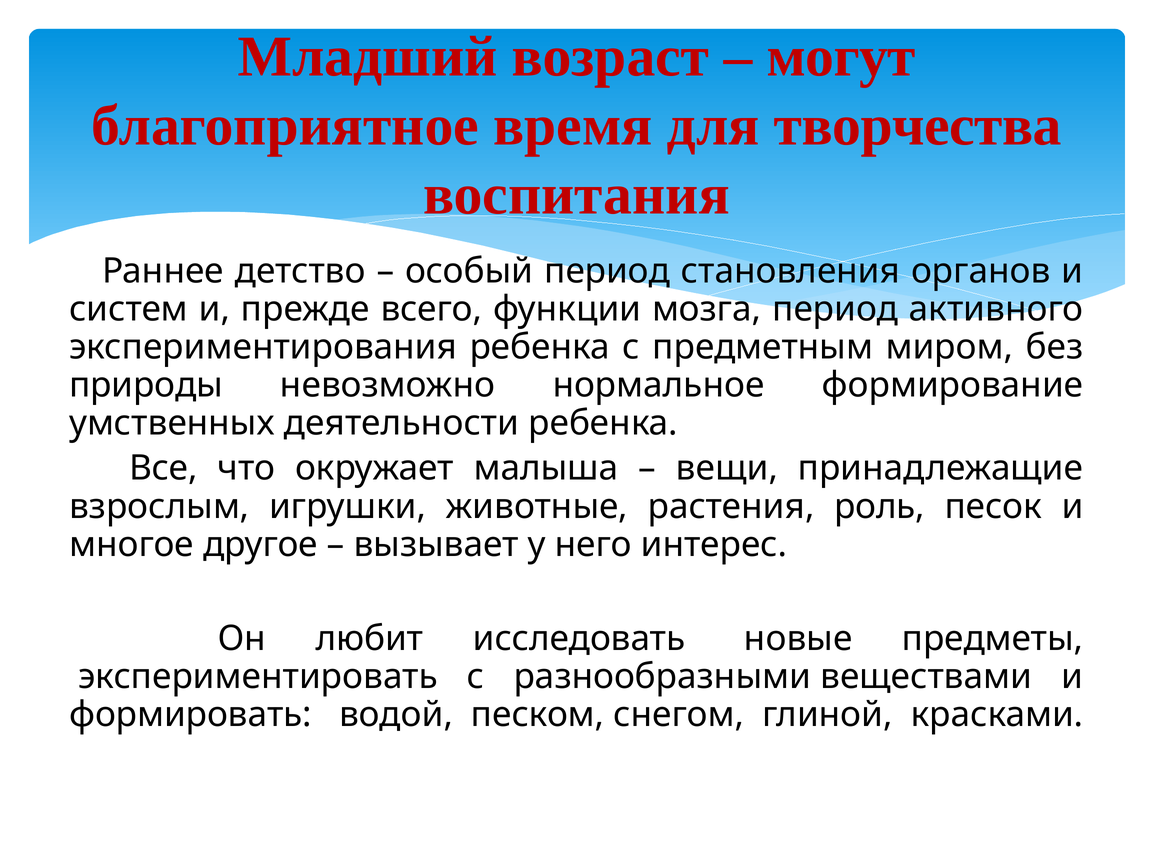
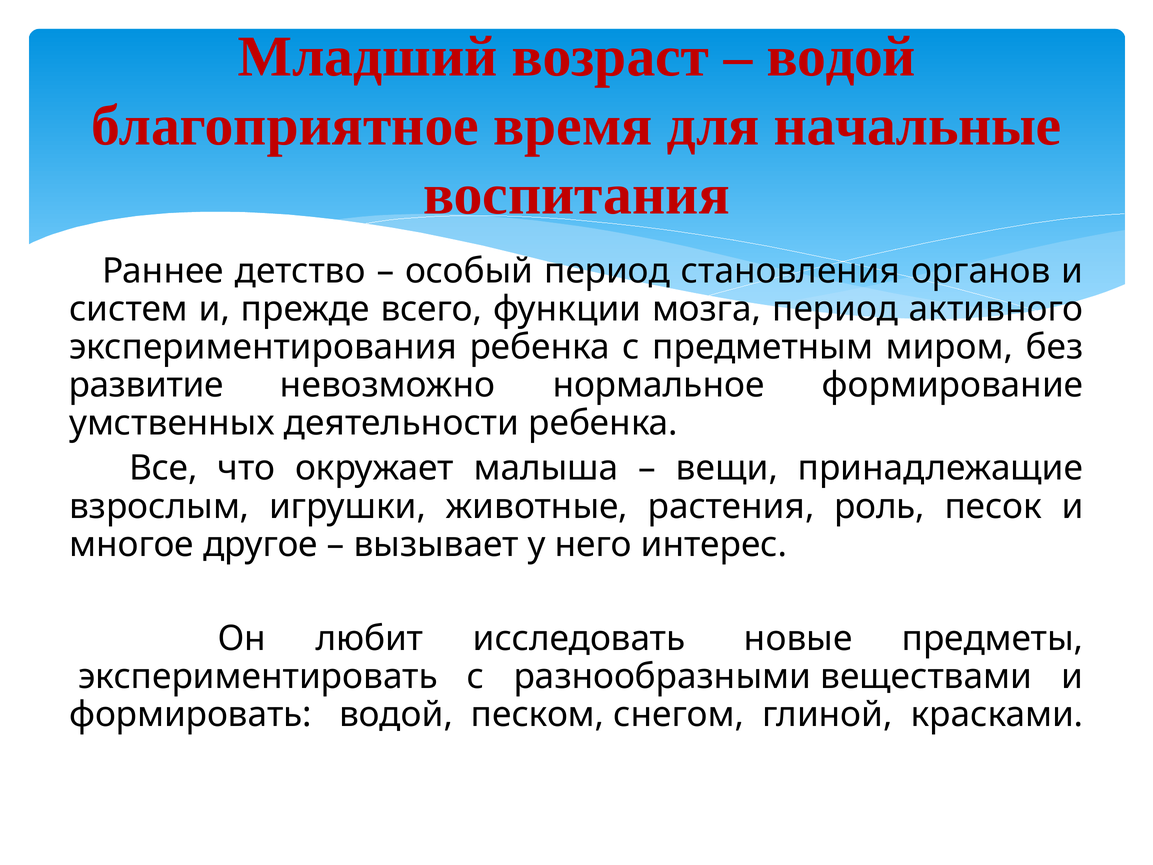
могут: могут -> водой (841, 56)
творчества: творчества -> начальные (918, 126)
природы: природы -> развитие (146, 385)
